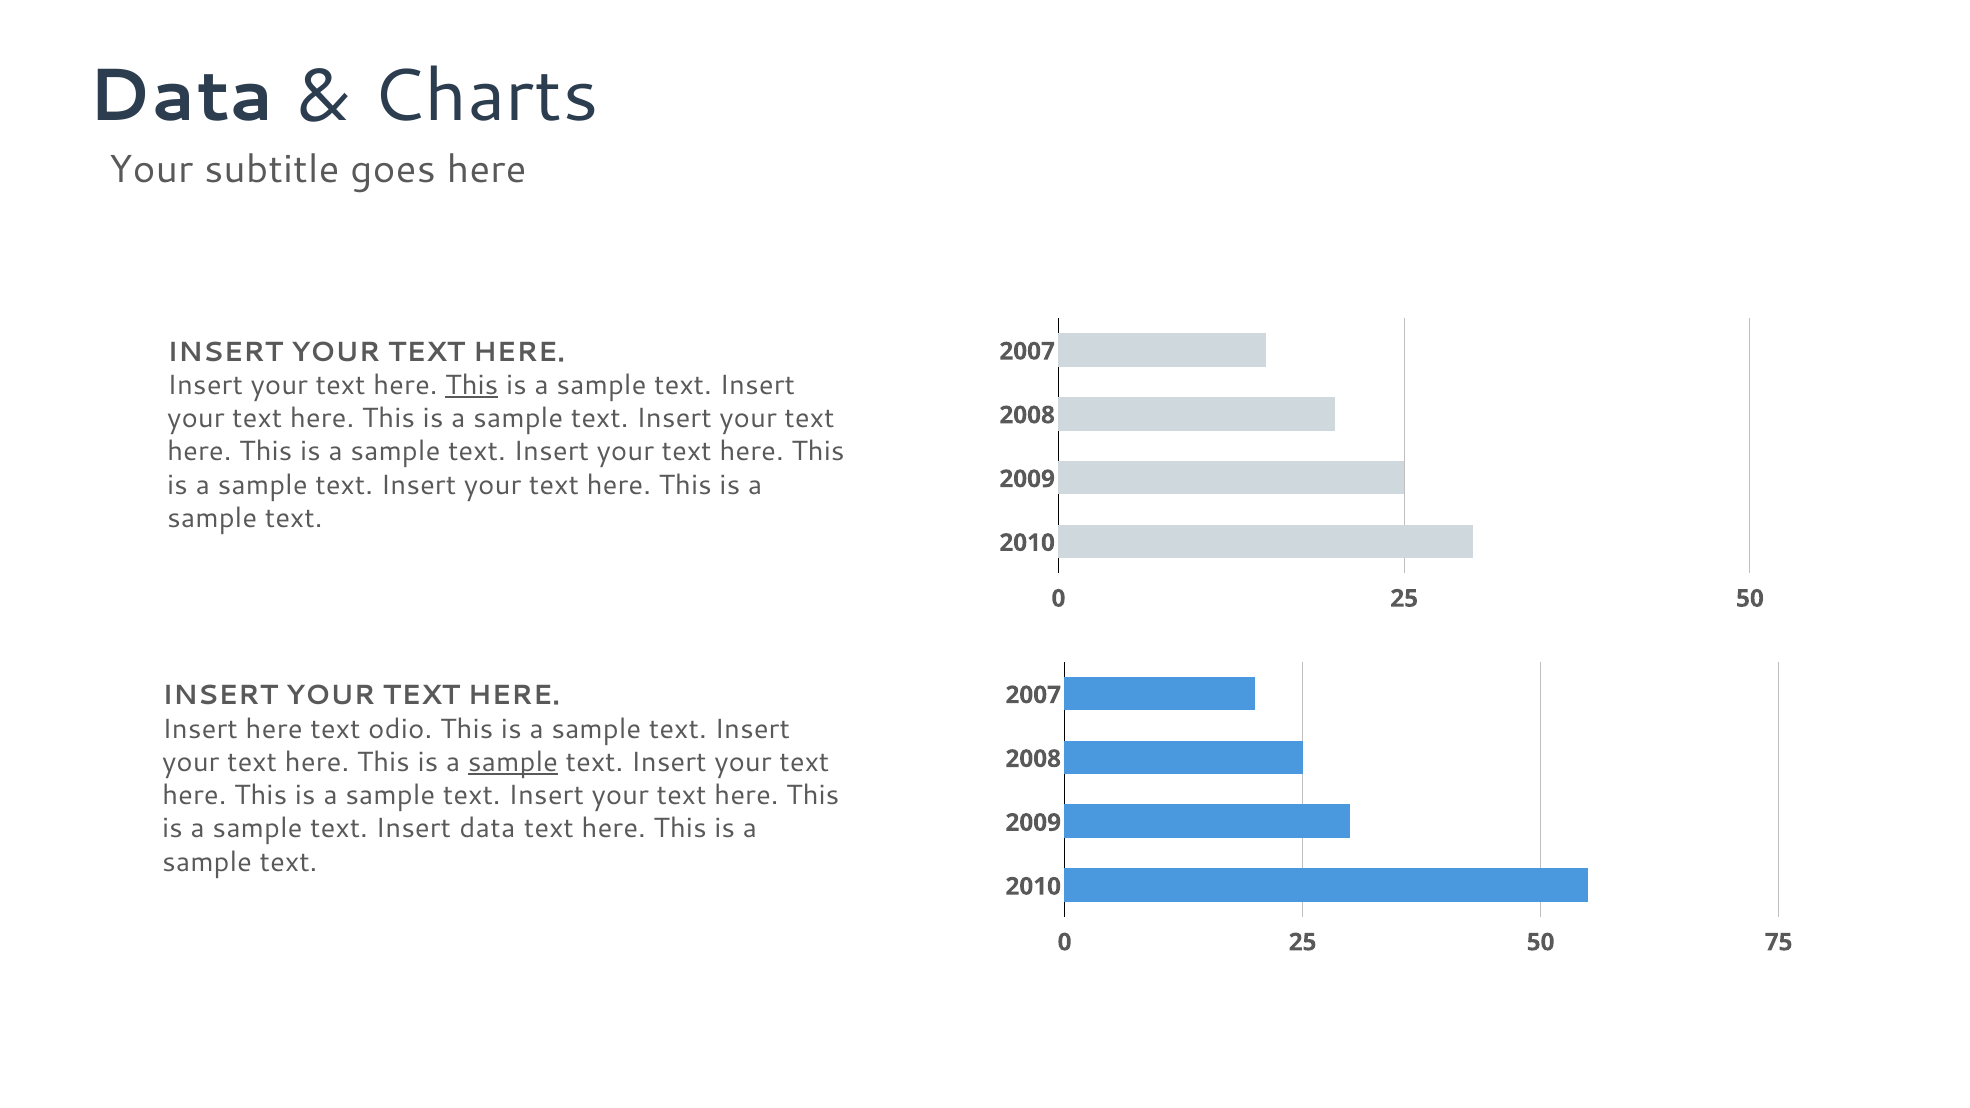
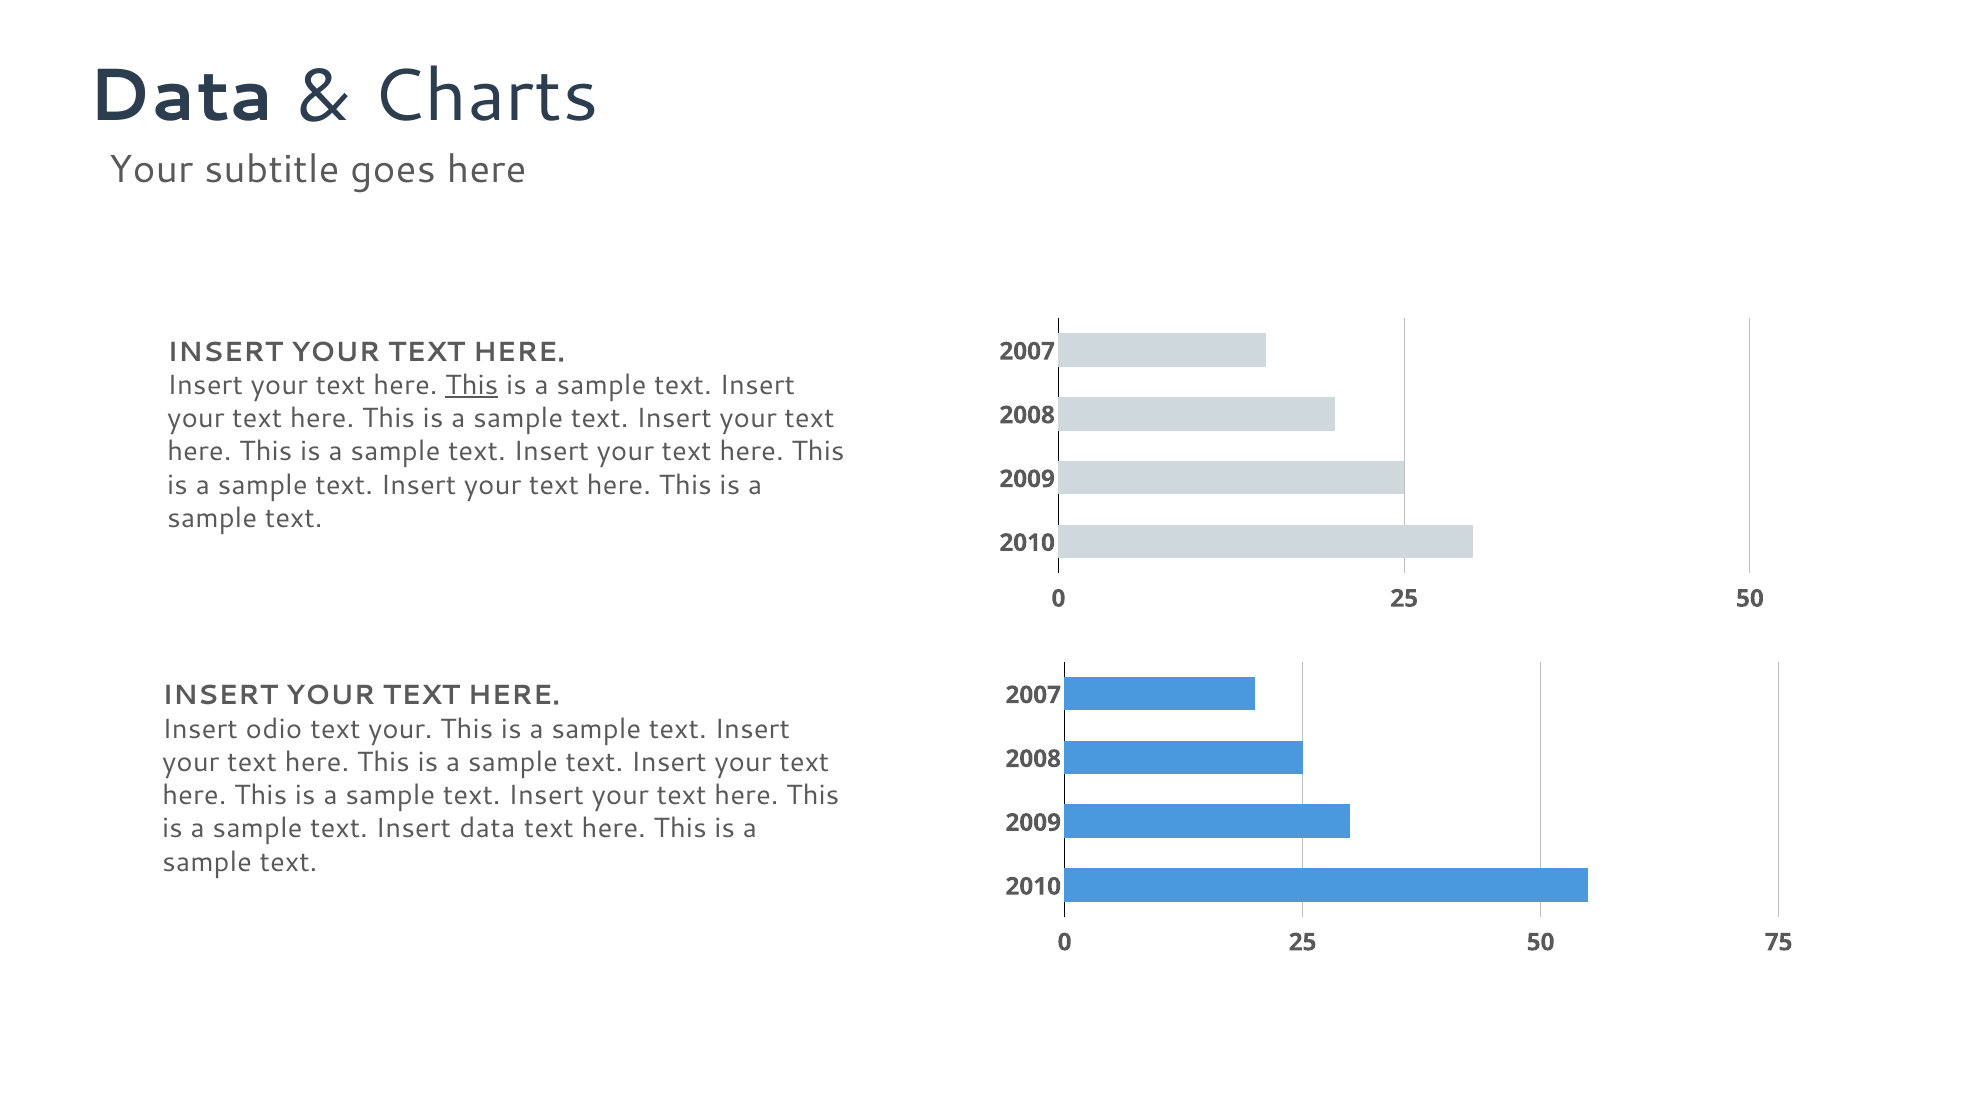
Insert here: here -> odio (274, 729)
text odio: odio -> your (400, 729)
sample underline: present -> none (513, 762)
